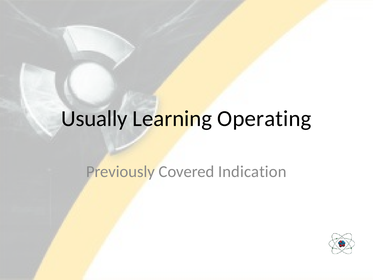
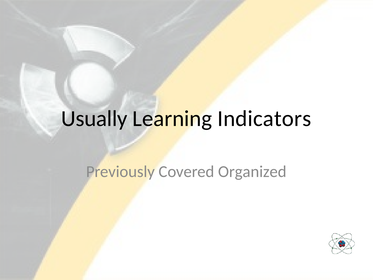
Operating: Operating -> Indicators (264, 118)
Indication: Indication -> Organized (252, 171)
